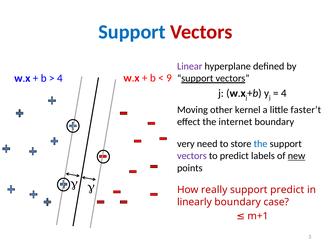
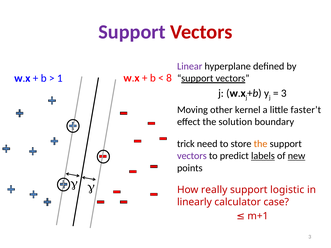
Support colour: blue -> purple (132, 32)
4: 4 -> 1 (60, 78)
9: 9 -> 8 (169, 78)
4: 4 -> 3 (284, 93)
internet: internet -> solution (235, 122)
very: very -> trick (186, 144)
the colour: blue -> orange (261, 144)
labels underline: none -> present (263, 156)
support predict: predict -> logistic (287, 190)
linearly boundary: boundary -> calculator (238, 202)
